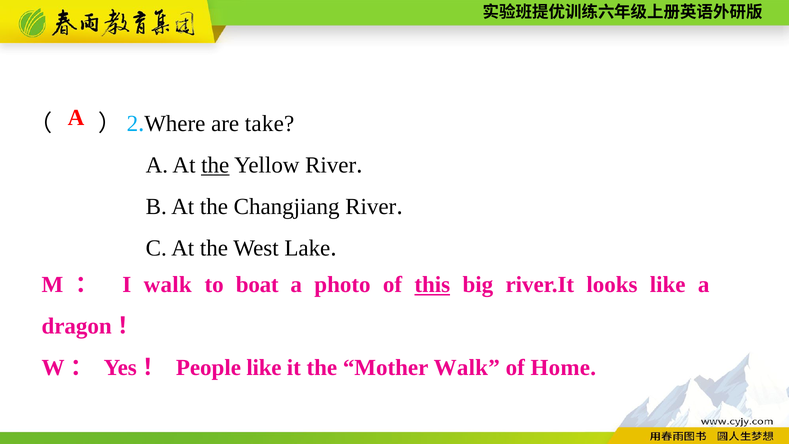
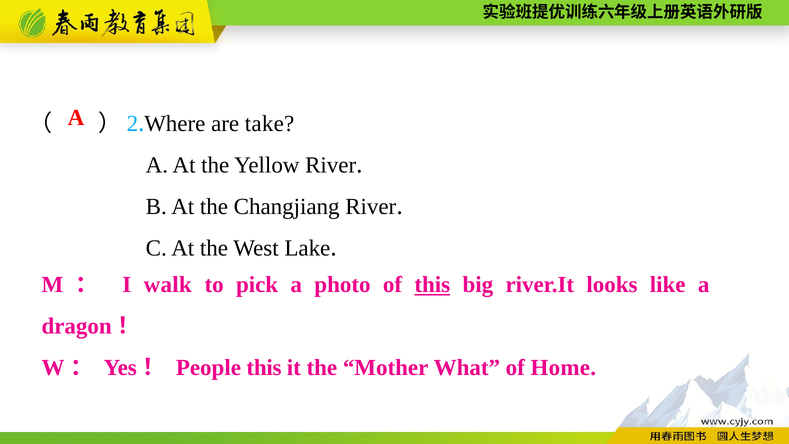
the underline: present -> none (215, 165)
boat: boat -> pick (257, 285)
People like: like -> this (264, 368)
Mother Walk: Walk -> What (467, 368)
